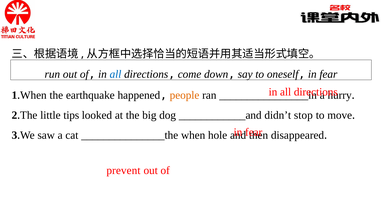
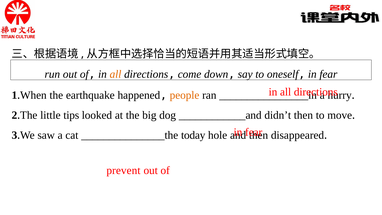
all colour: blue -> orange (116, 74)
didn’t stop: stop -> then (303, 115)
_______________the when: when -> today (193, 135)
